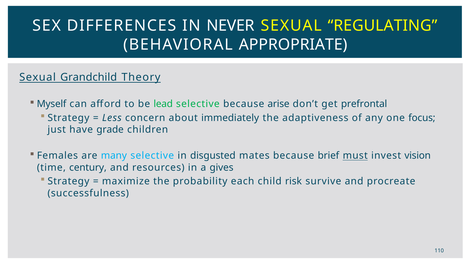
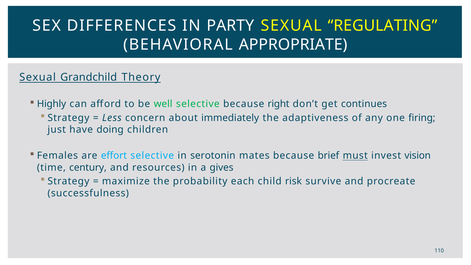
NEVER: NEVER -> PARTY (230, 26)
Myself: Myself -> Highly (52, 104)
lead: lead -> well (163, 104)
arise: arise -> right (279, 104)
prefrontal: prefrontal -> continues (364, 104)
focus: focus -> firing (422, 118)
grade: grade -> doing (110, 130)
many: many -> effort (114, 156)
disgusted: disgusted -> serotonin (213, 156)
